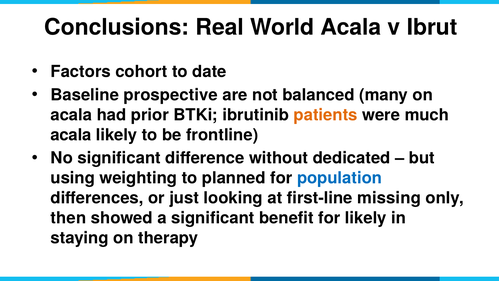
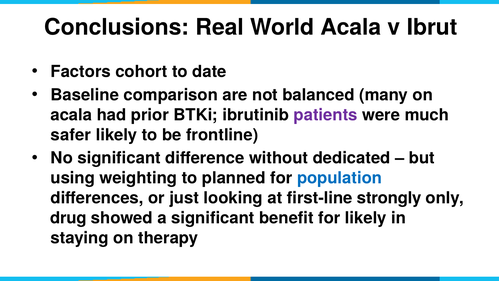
prospective: prospective -> comparison (171, 95)
patients colour: orange -> purple (326, 115)
acala: acala -> safer (71, 135)
missing: missing -> strongly (389, 198)
then: then -> drug (69, 218)
